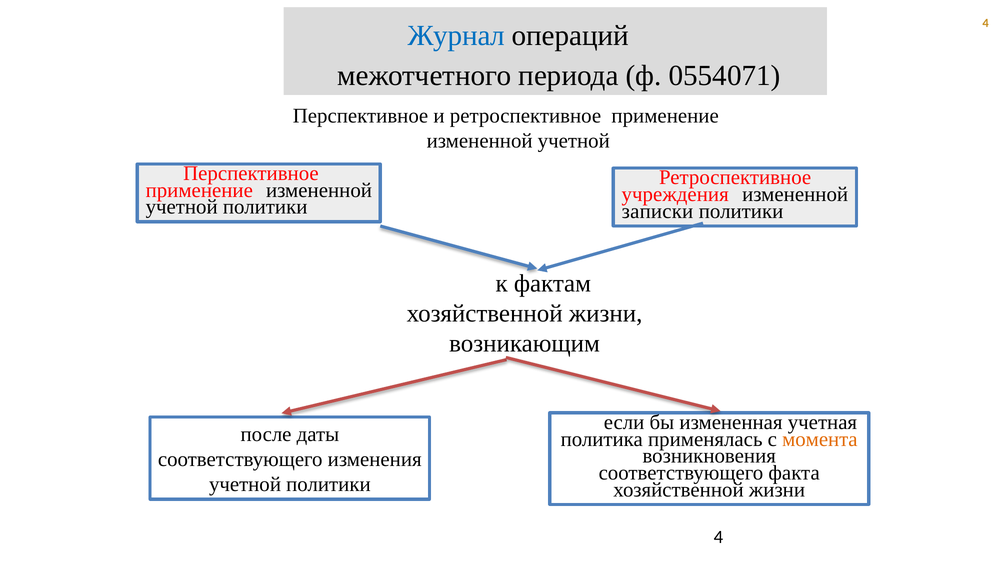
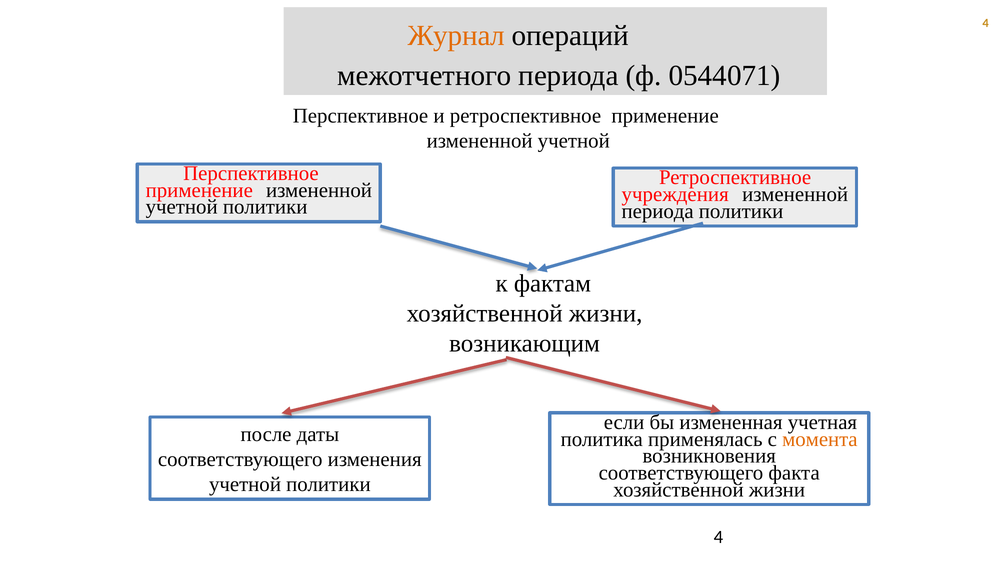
Журнал colour: blue -> orange (456, 36)
0554071: 0554071 -> 0544071 (725, 76)
записки: записки -> периода (658, 211)
